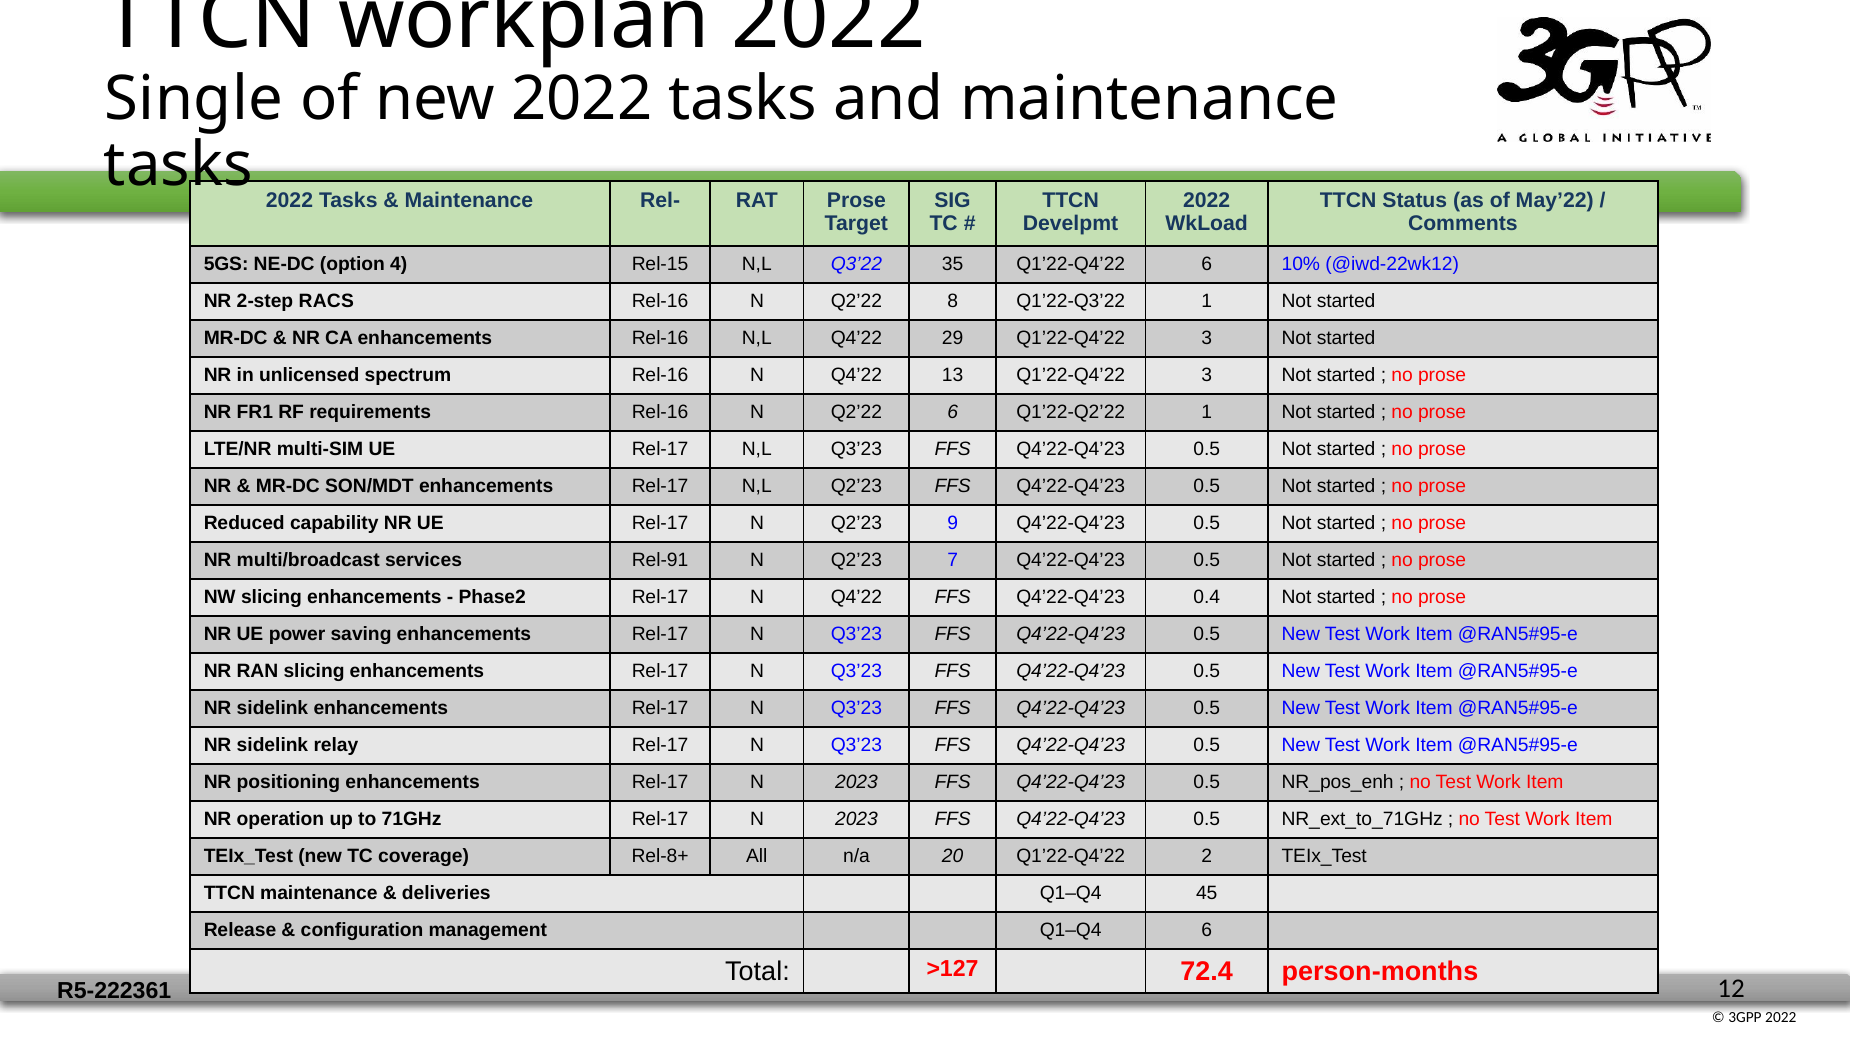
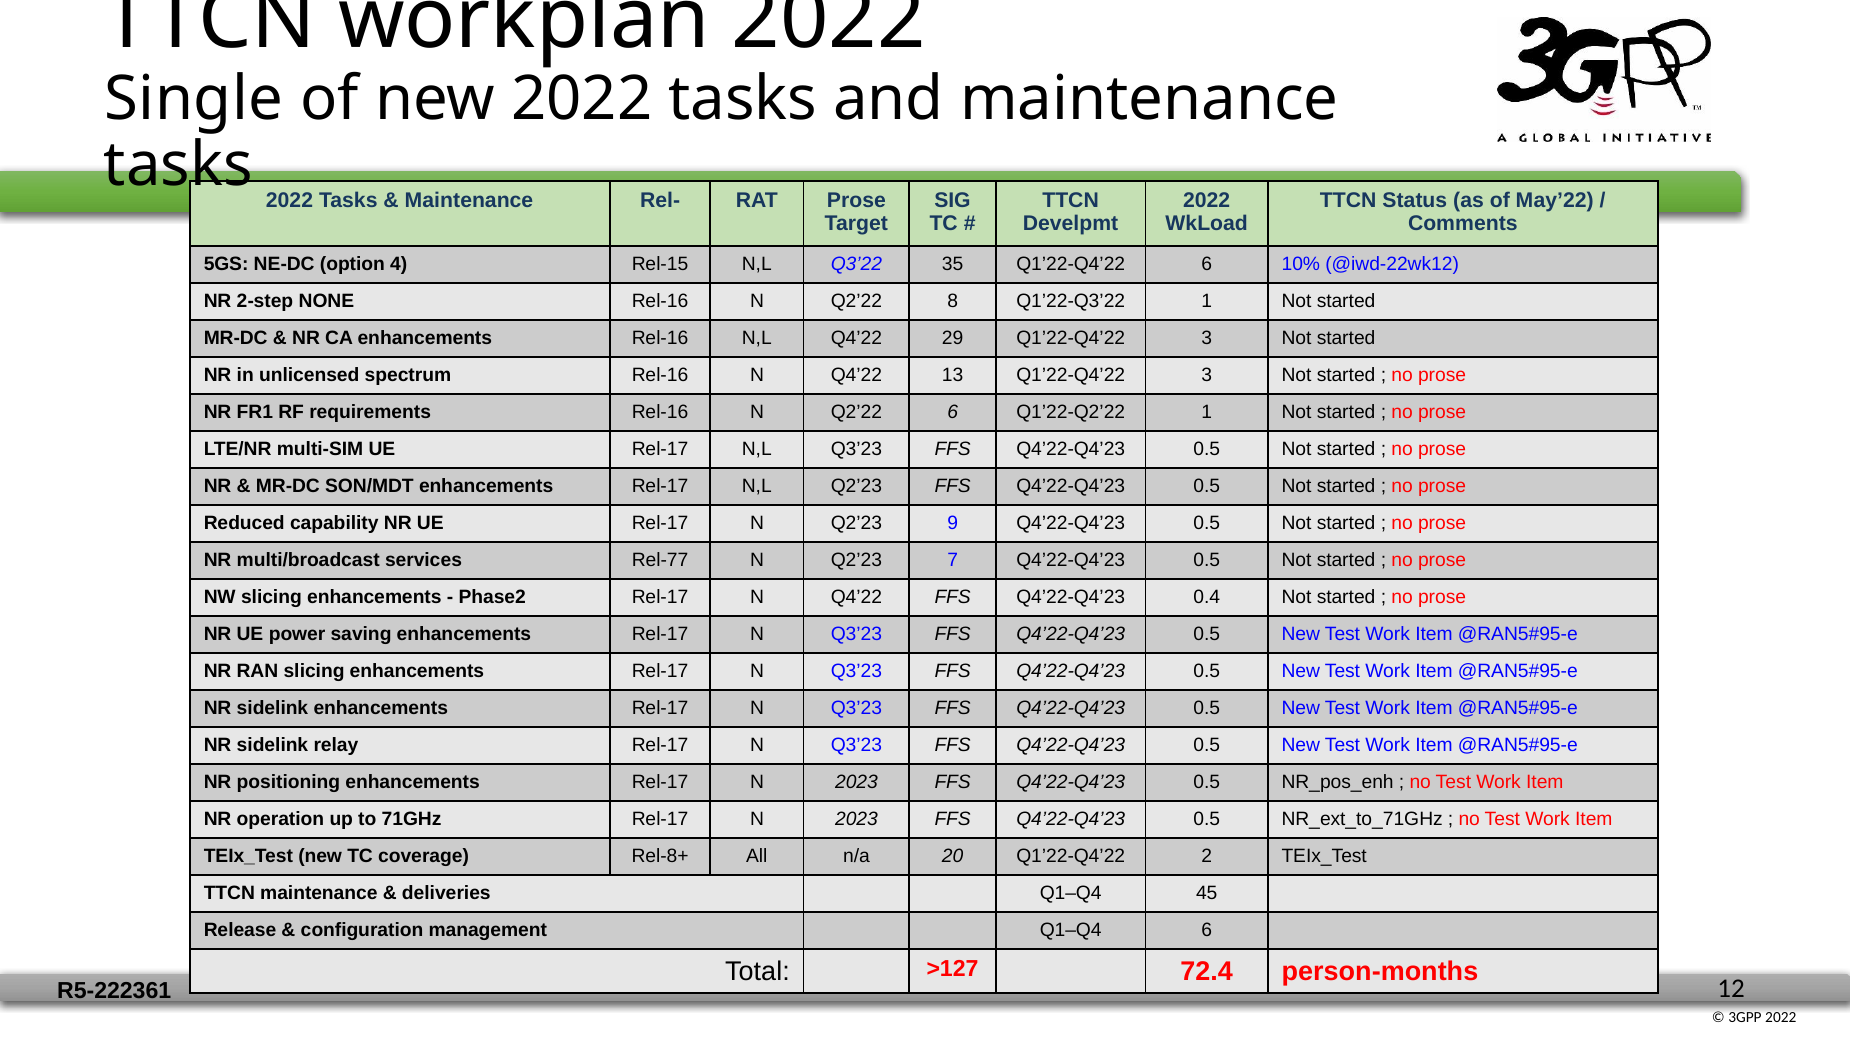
RACS: RACS -> NONE (326, 301)
Rel-91: Rel-91 -> Rel-77 (660, 560)
